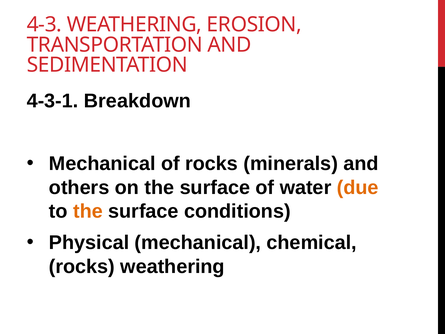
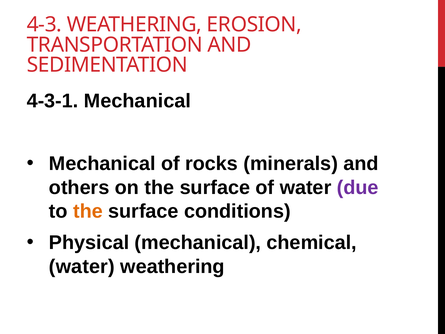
4-3-1 Breakdown: Breakdown -> Mechanical (137, 101)
due colour: orange -> purple (358, 187)
rocks: rocks -> water (82, 266)
